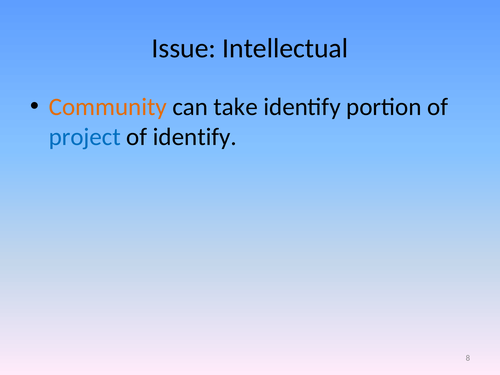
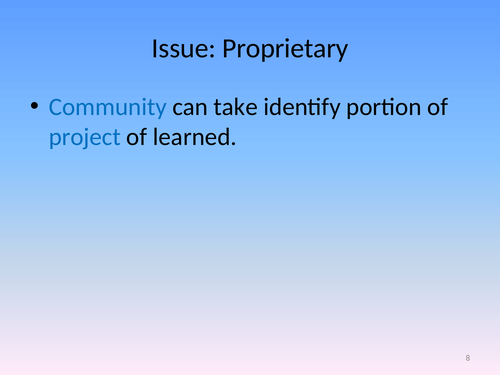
Intellectual: Intellectual -> Proprietary (285, 48)
Community colour: orange -> blue (108, 107)
of identify: identify -> learned (195, 137)
